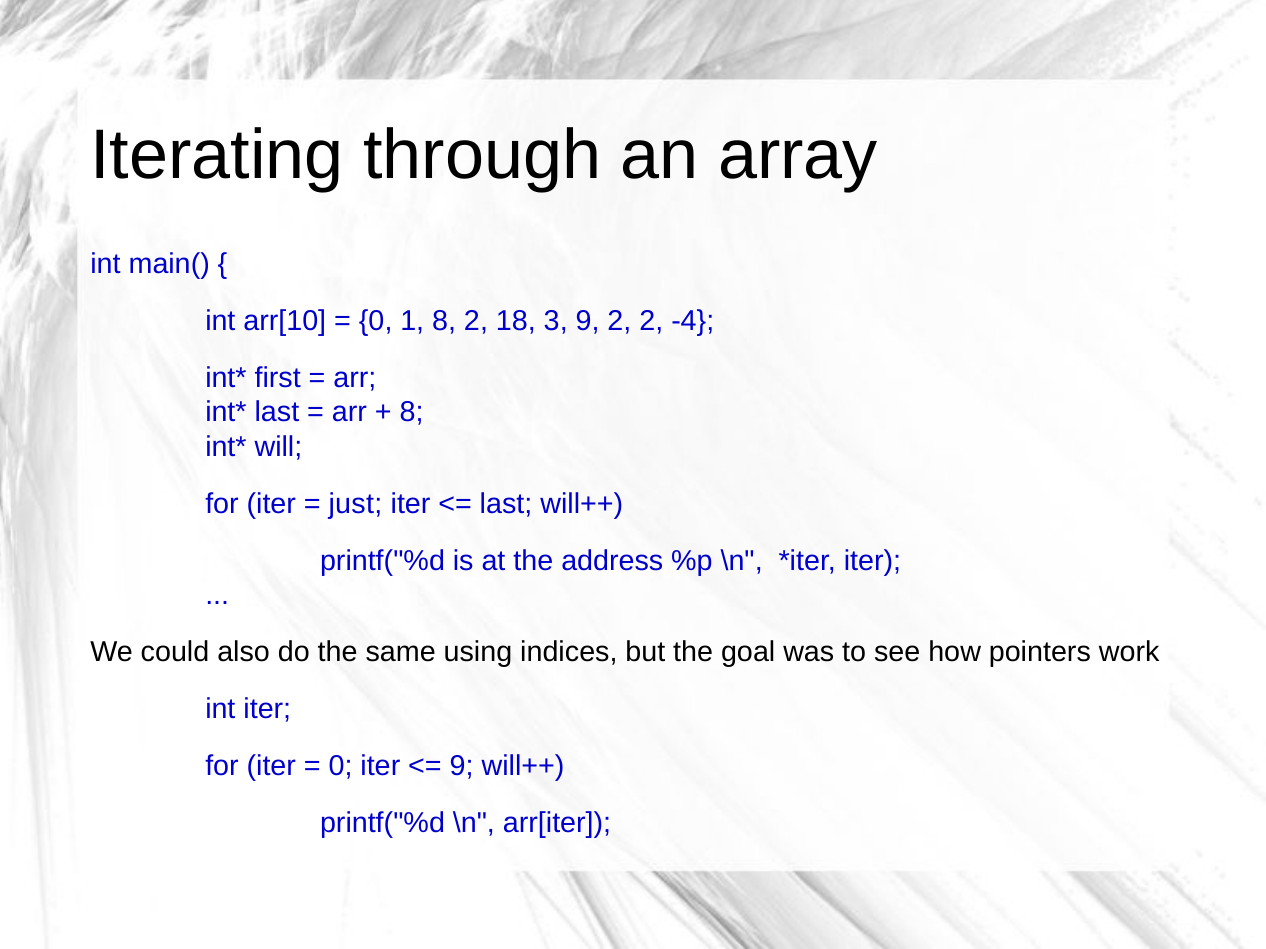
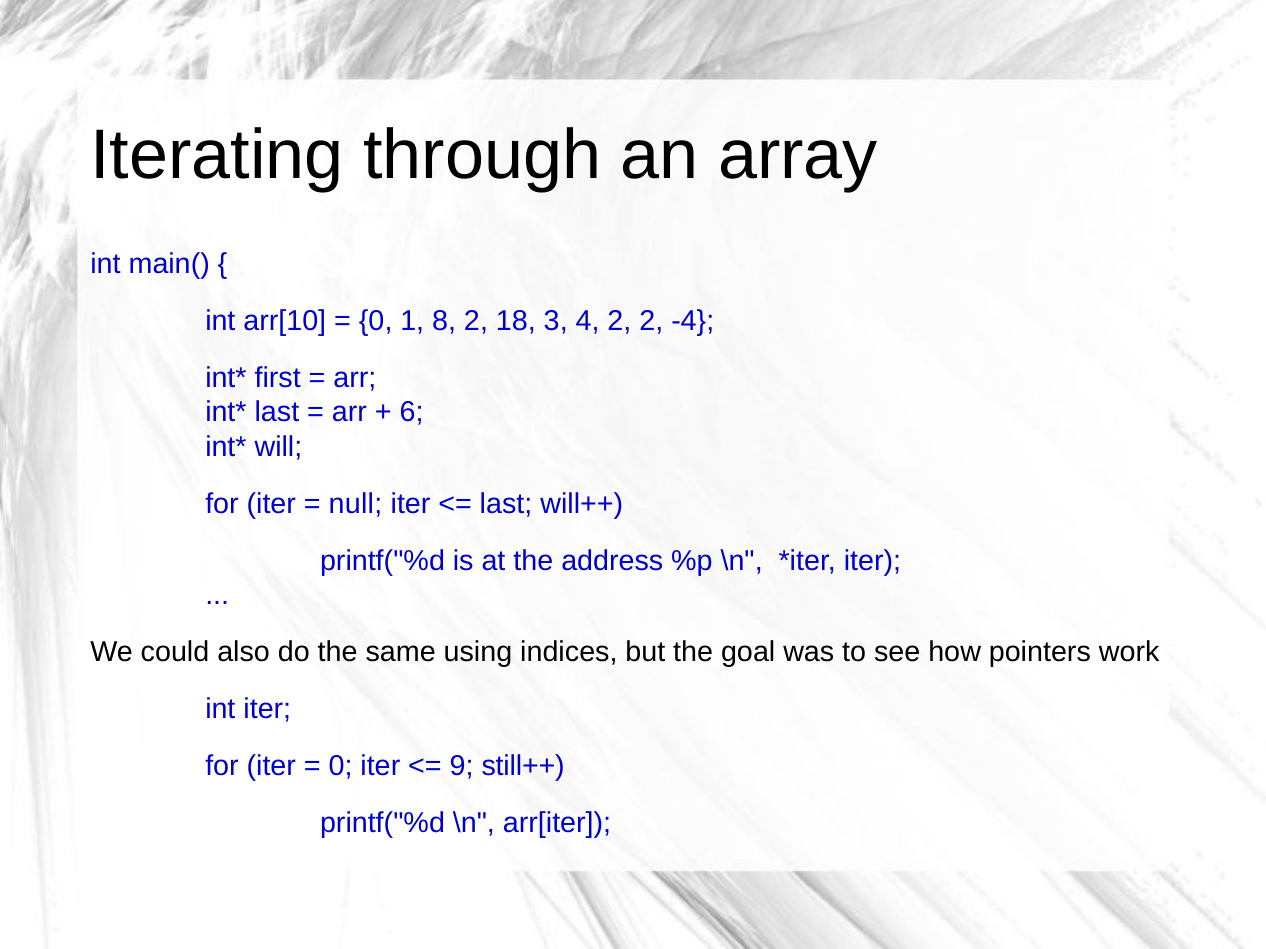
3 9: 9 -> 4 (588, 321)
8: 8 -> 6 (412, 412)
just: just -> null (355, 504)
9 will++: will++ -> still++ (523, 766)
